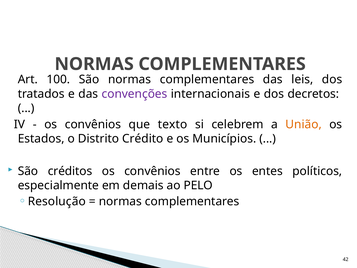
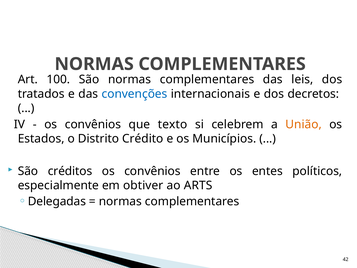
convenções colour: purple -> blue (135, 94)
demais: demais -> obtiver (143, 185)
PELO: PELO -> ARTS (198, 185)
Resolução: Resolução -> Delegadas (57, 201)
